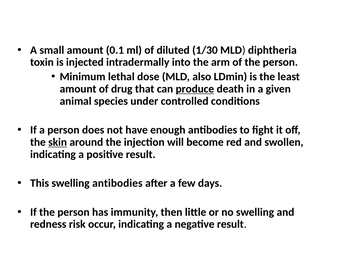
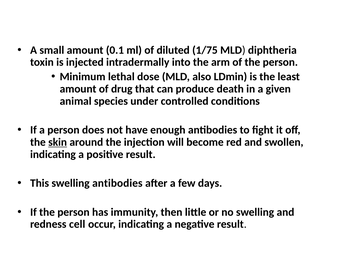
1/30: 1/30 -> 1/75 (205, 50)
produce underline: present -> none (195, 89)
risk: risk -> cell (77, 224)
